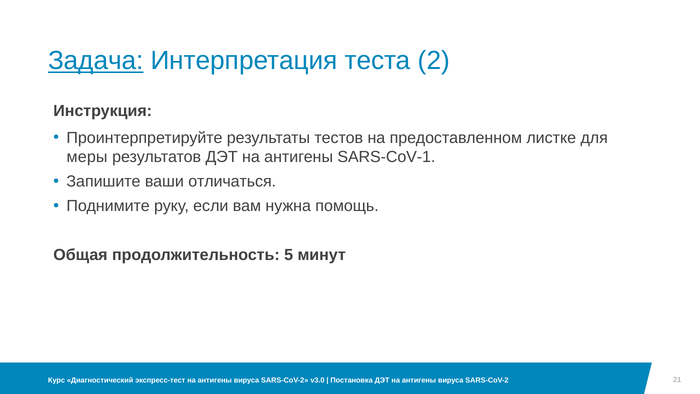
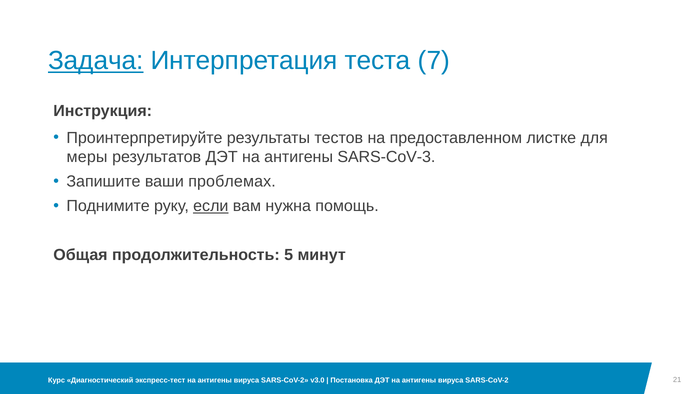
2: 2 -> 7 (434, 61)
SARS-CoV-1: SARS-CoV-1 -> SARS-CoV-3 (386, 157)
отличаться: отличаться -> проблемах (232, 181)
если underline: none -> present (211, 206)
